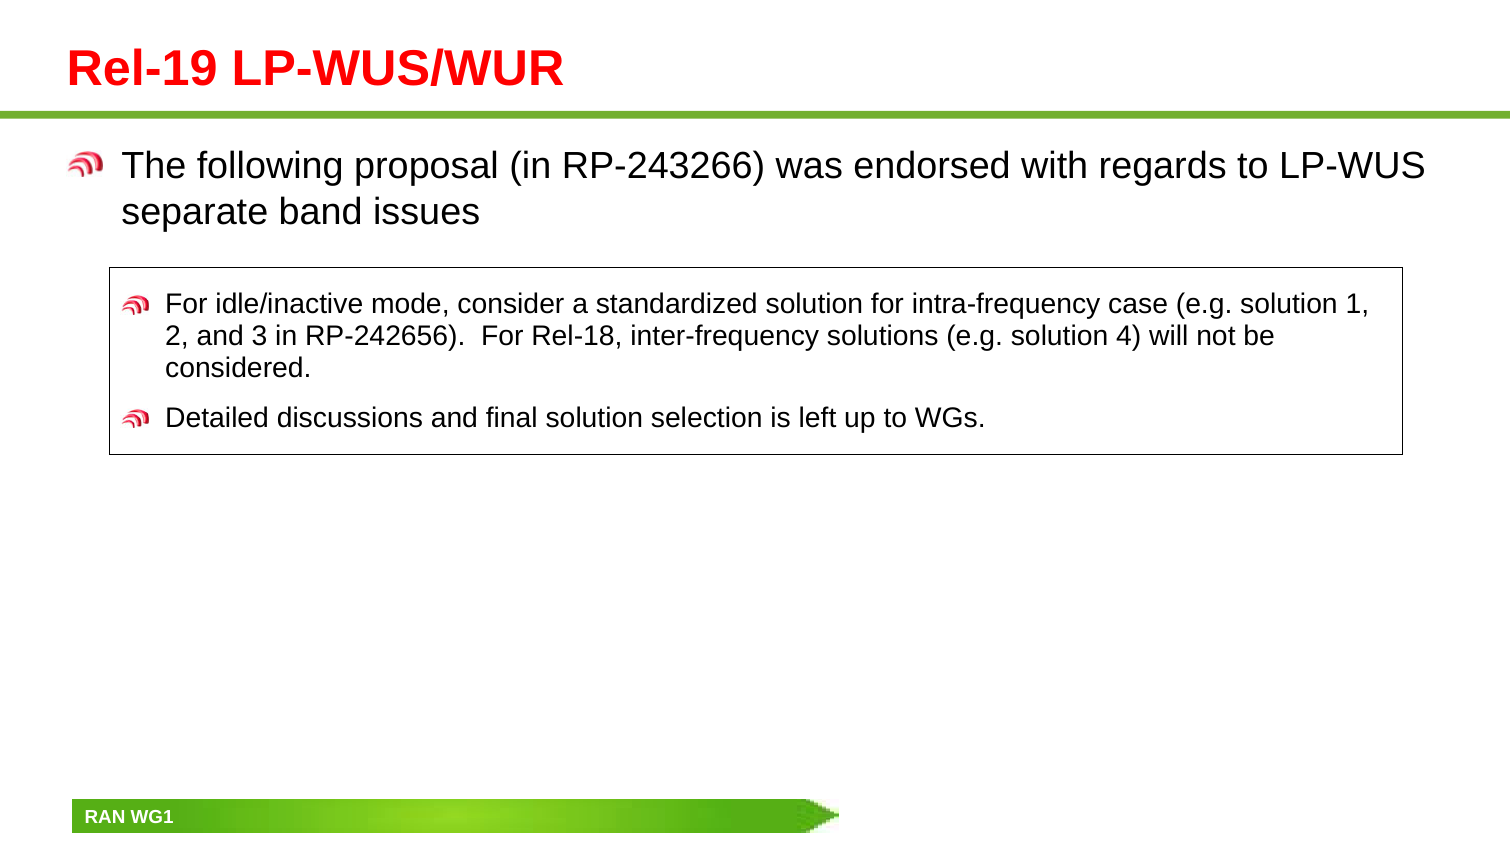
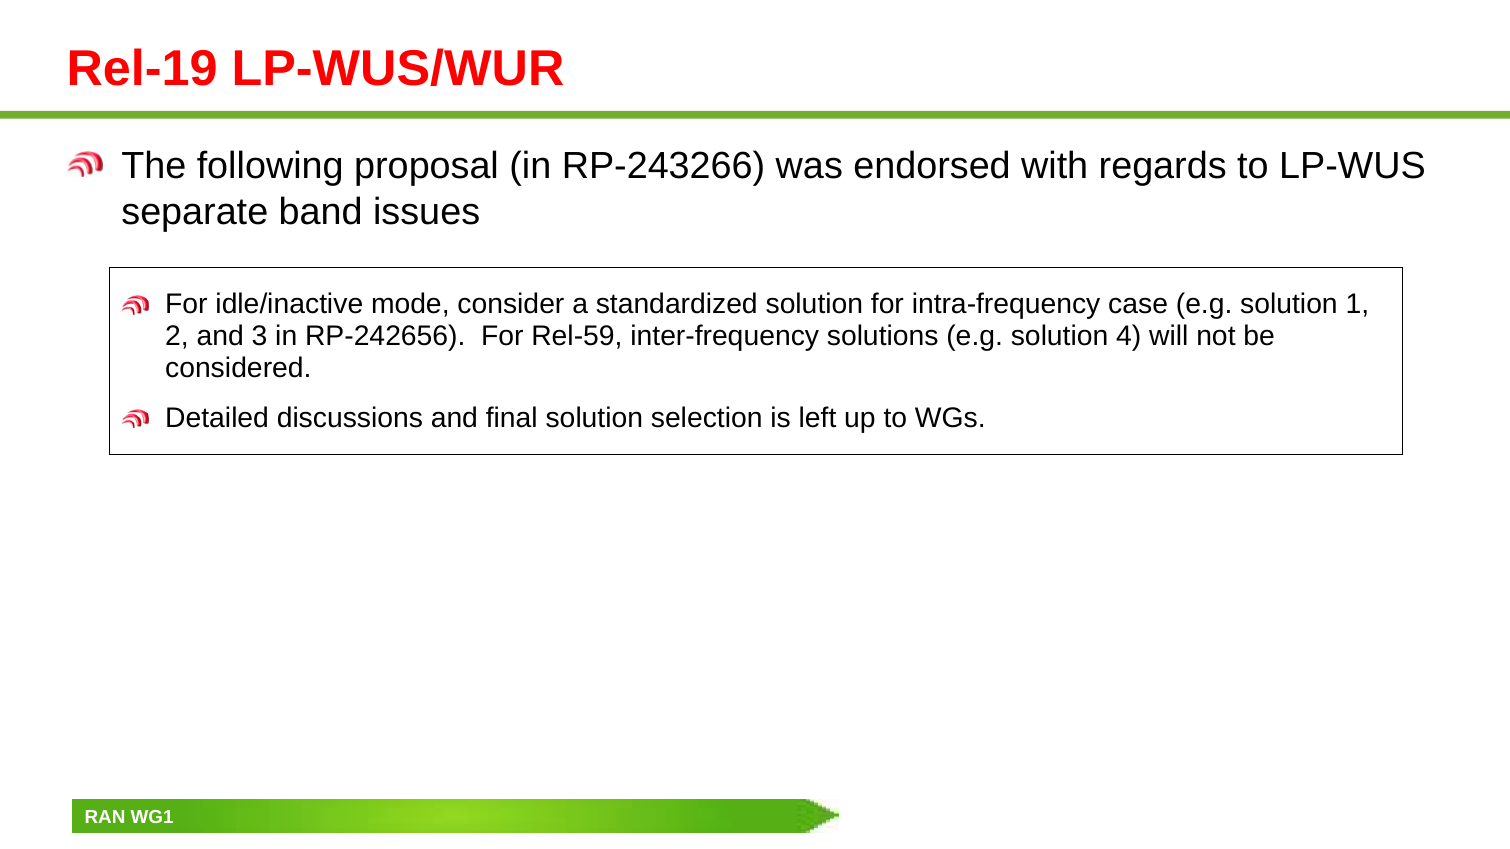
Rel-18: Rel-18 -> Rel-59 (577, 336)
